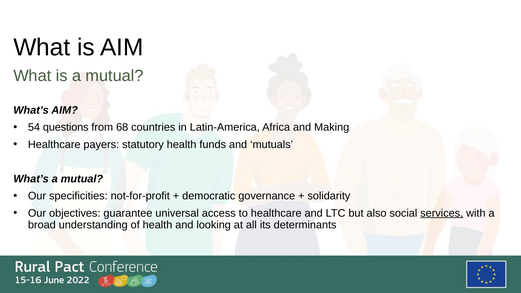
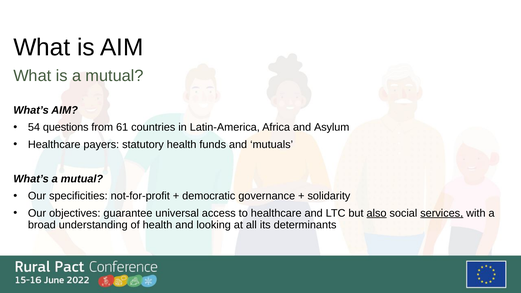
68: 68 -> 61 (122, 127)
Making: Making -> Asylum (332, 127)
also underline: none -> present (377, 213)
